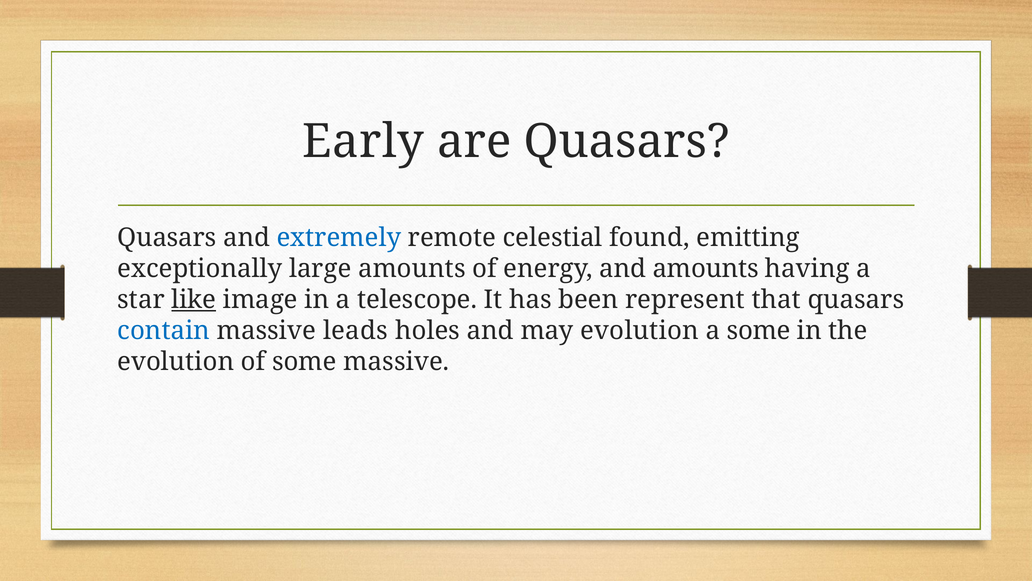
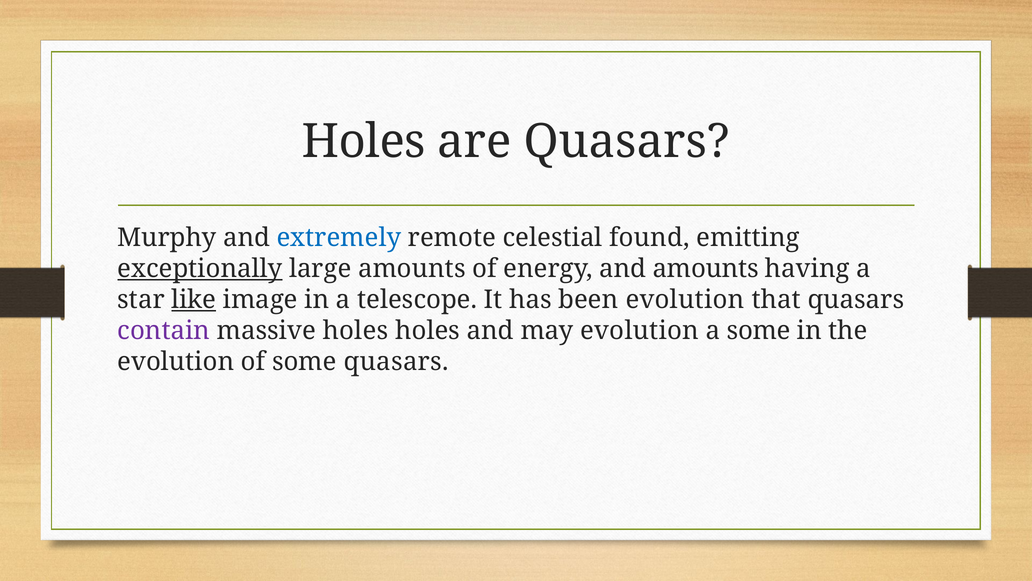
Early: Early -> Holes (364, 142)
Quasars: Quasars -> Murphy (167, 238)
exceptionally underline: none -> present (200, 269)
been represent: represent -> evolution (685, 300)
contain colour: blue -> purple (164, 330)
massive leads: leads -> holes (356, 330)
some massive: massive -> quasars (396, 361)
